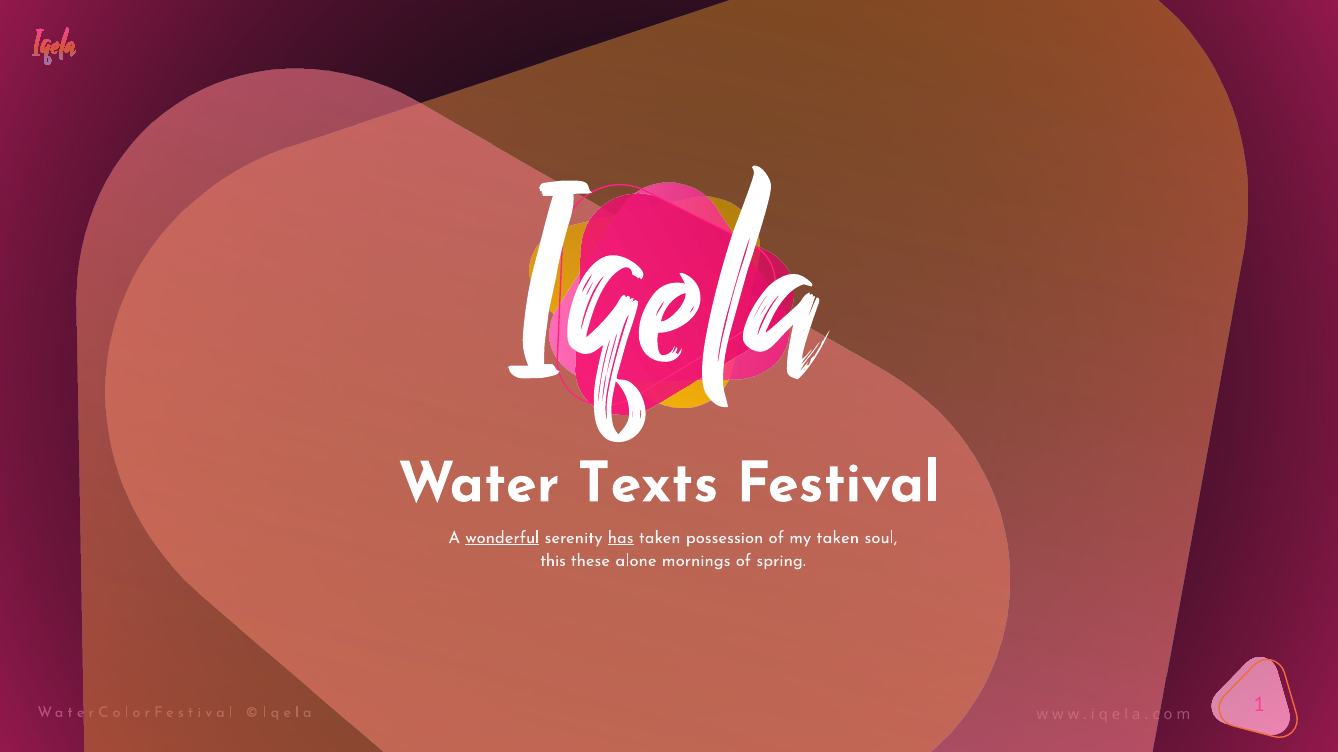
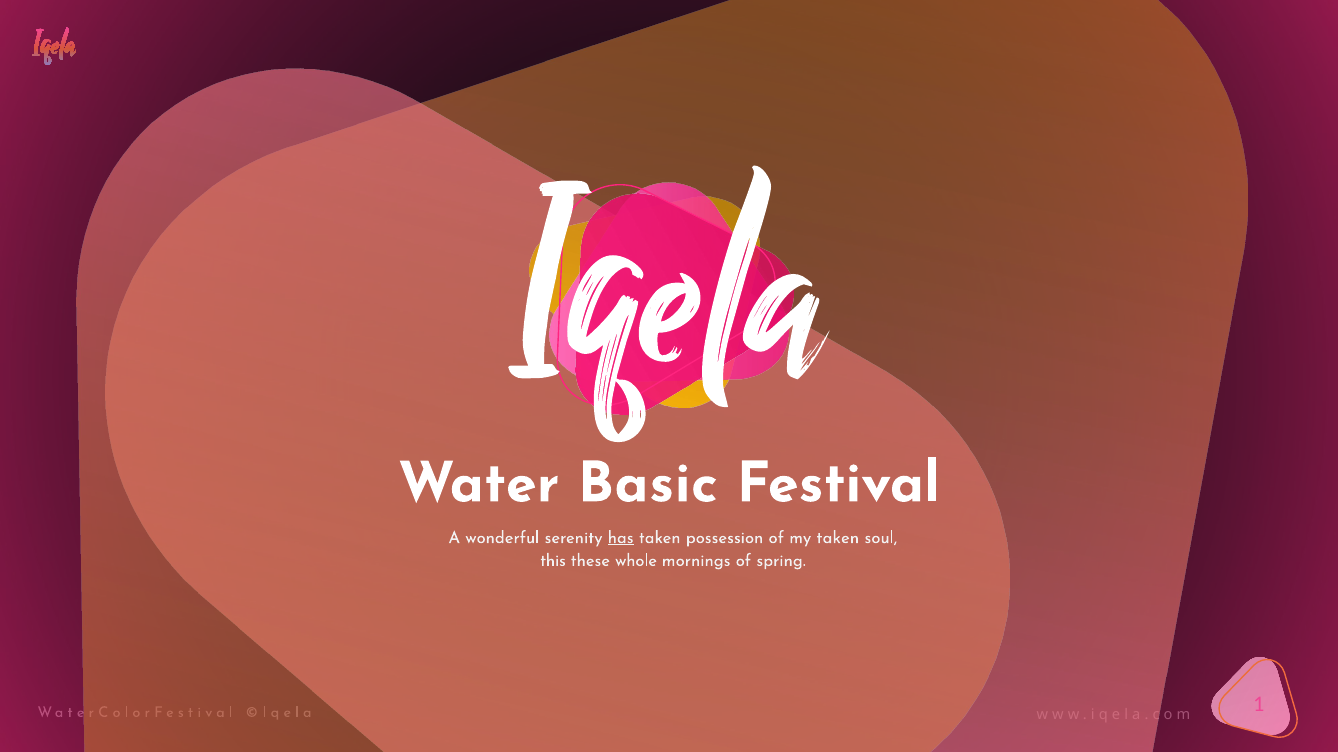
Texts: Texts -> Basic (648, 483)
wonderful underline: present -> none (502, 538)
alone: alone -> whole (636, 561)
